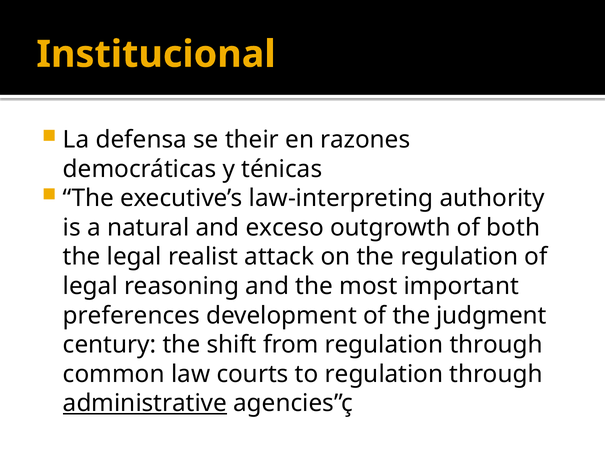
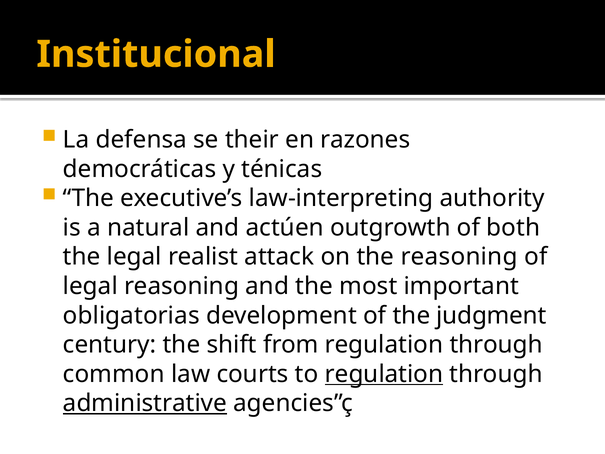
exceso: exceso -> actúen (285, 228)
the regulation: regulation -> reasoning (459, 257)
preferences: preferences -> obligatorias (131, 315)
regulation underline: none -> present (384, 374)
